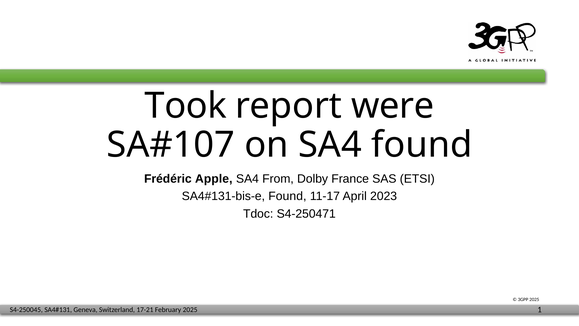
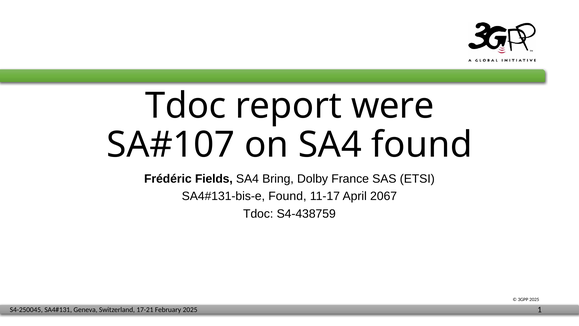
Took: Took -> Tdoc (186, 106)
Apple: Apple -> Fields (214, 179)
From: From -> Bring (278, 179)
2023: 2023 -> 2067 (384, 196)
S4-250471: S4-250471 -> S4-438759 (306, 214)
